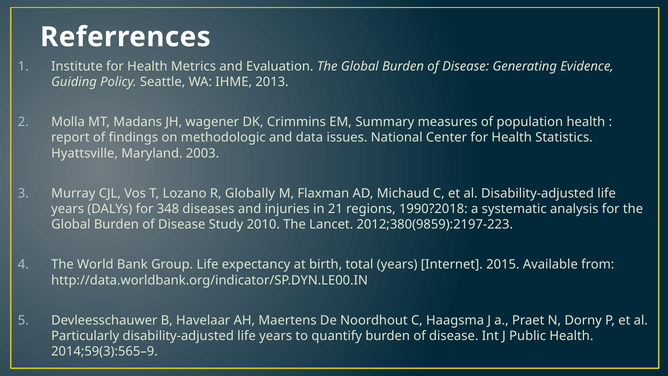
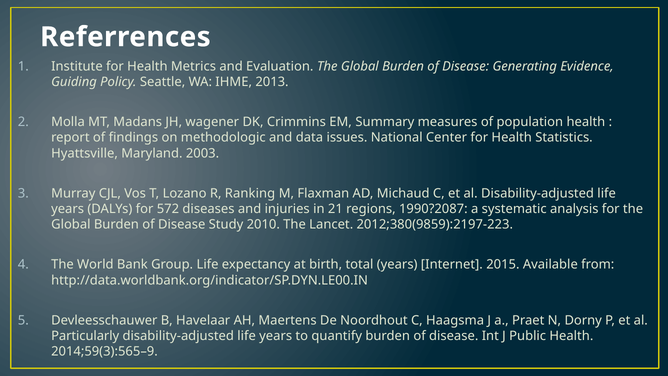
Globally: Globally -> Ranking (250, 193)
348: 348 -> 572 (168, 209)
1990?2018: 1990?2018 -> 1990?2087 (433, 209)
